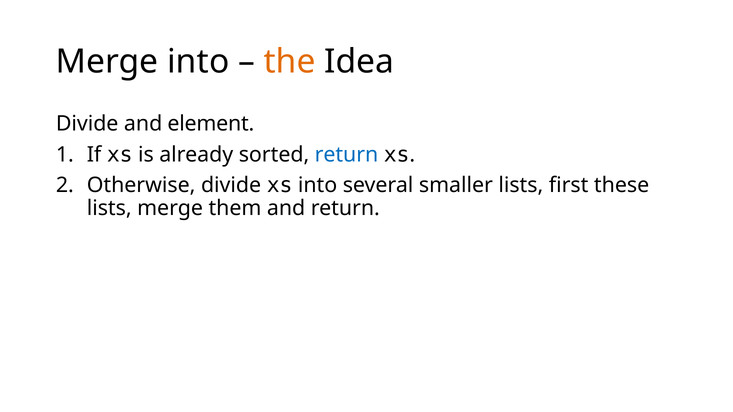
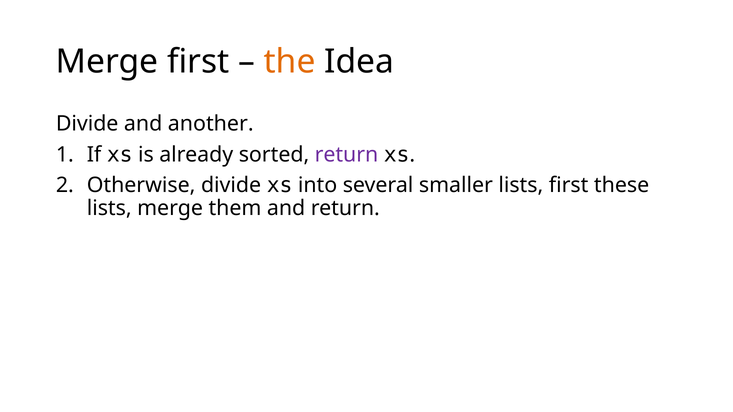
Merge into: into -> first (198, 62)
element: element -> another (211, 124)
return colour: blue -> purple (346, 155)
